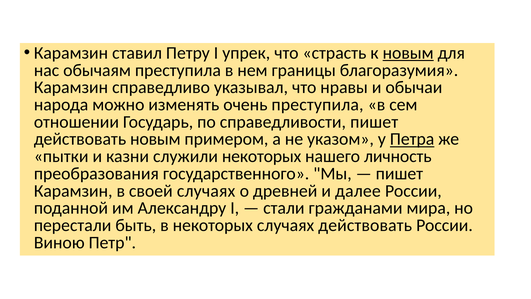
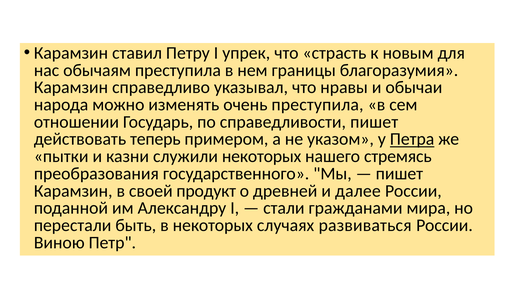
новым underline: present -> none (408, 53)
действовать новым: новым -> теперь (155, 139)
личность: личность -> стремясь (398, 156)
своей случаях: случаях -> продукт (206, 191)
случаях действовать: действовать -> развиваться (365, 225)
